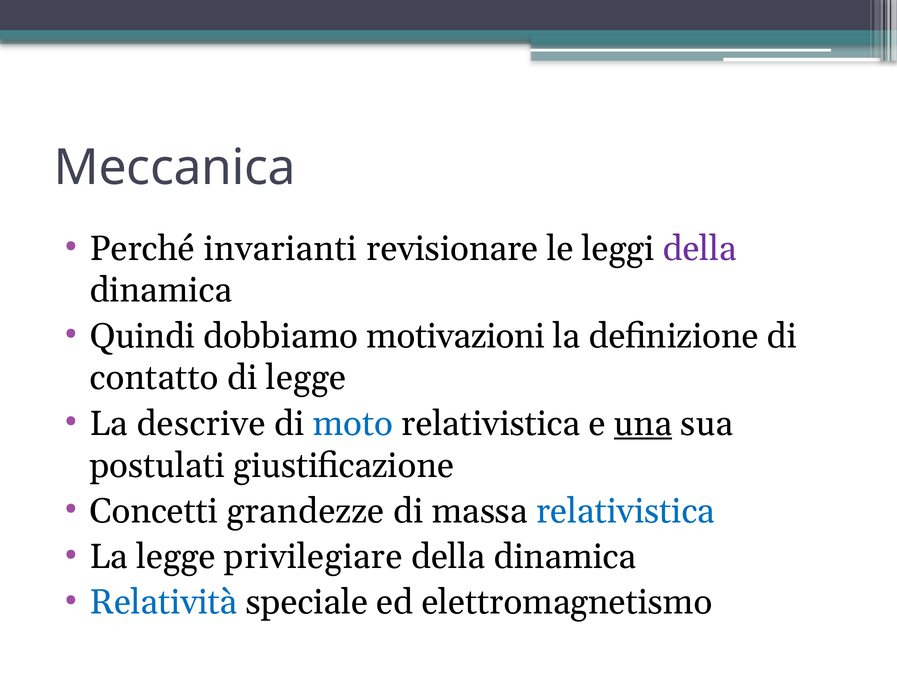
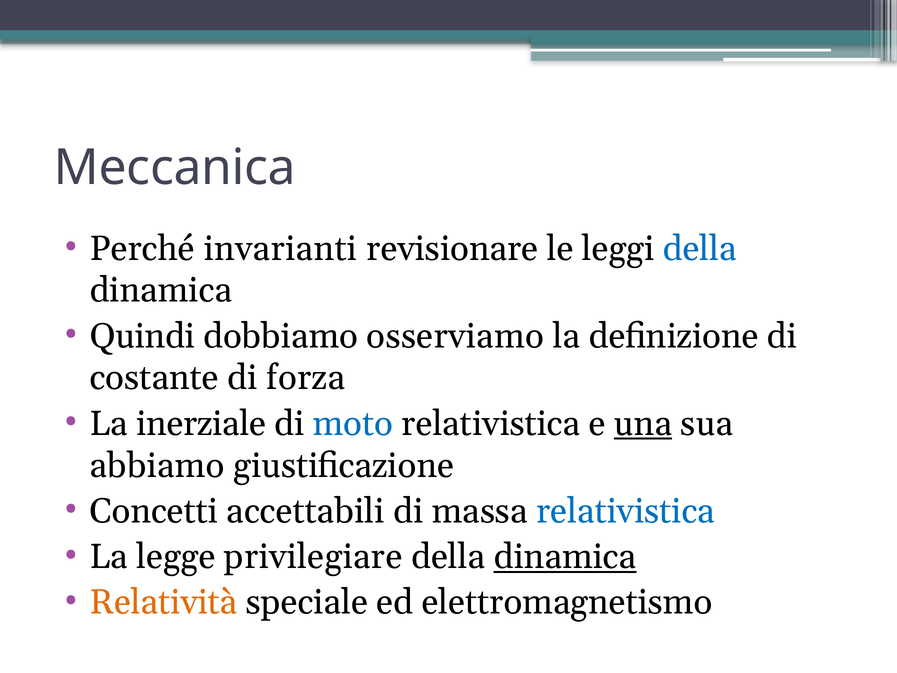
della colour: purple -> blue (700, 248)
motivazioni: motivazioni -> osserviamo (455, 336)
contatto: contatto -> costante (154, 378)
di legge: legge -> forza (306, 378)
descrive: descrive -> inerziale (201, 423)
postulati: postulati -> abbiamo (157, 465)
grandezze: grandezze -> accettabili (306, 511)
dinamica underline: none -> present (565, 557)
Relatività colour: blue -> orange (164, 602)
